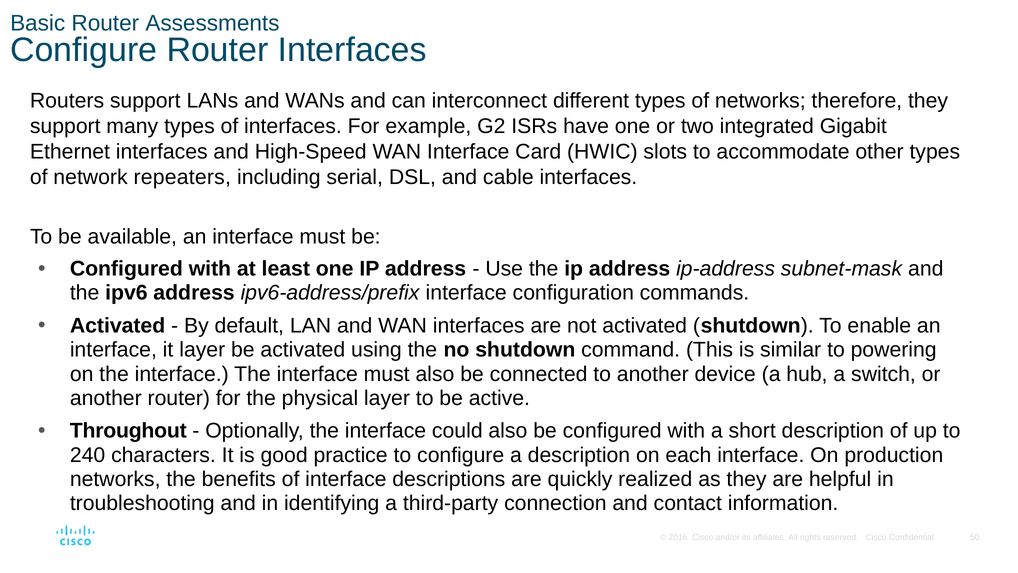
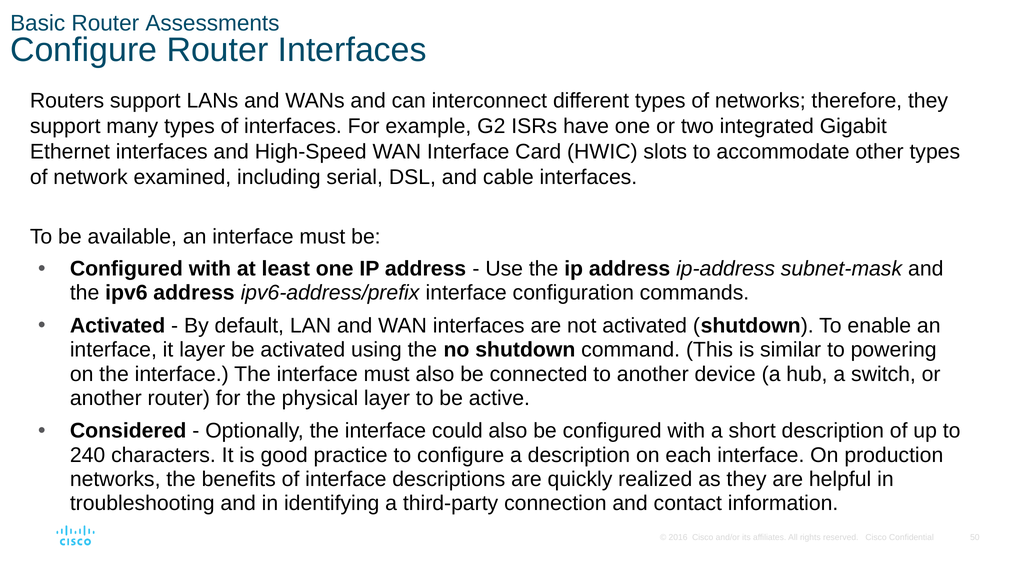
repeaters: repeaters -> examined (182, 177)
Throughout: Throughout -> Considered (128, 431)
